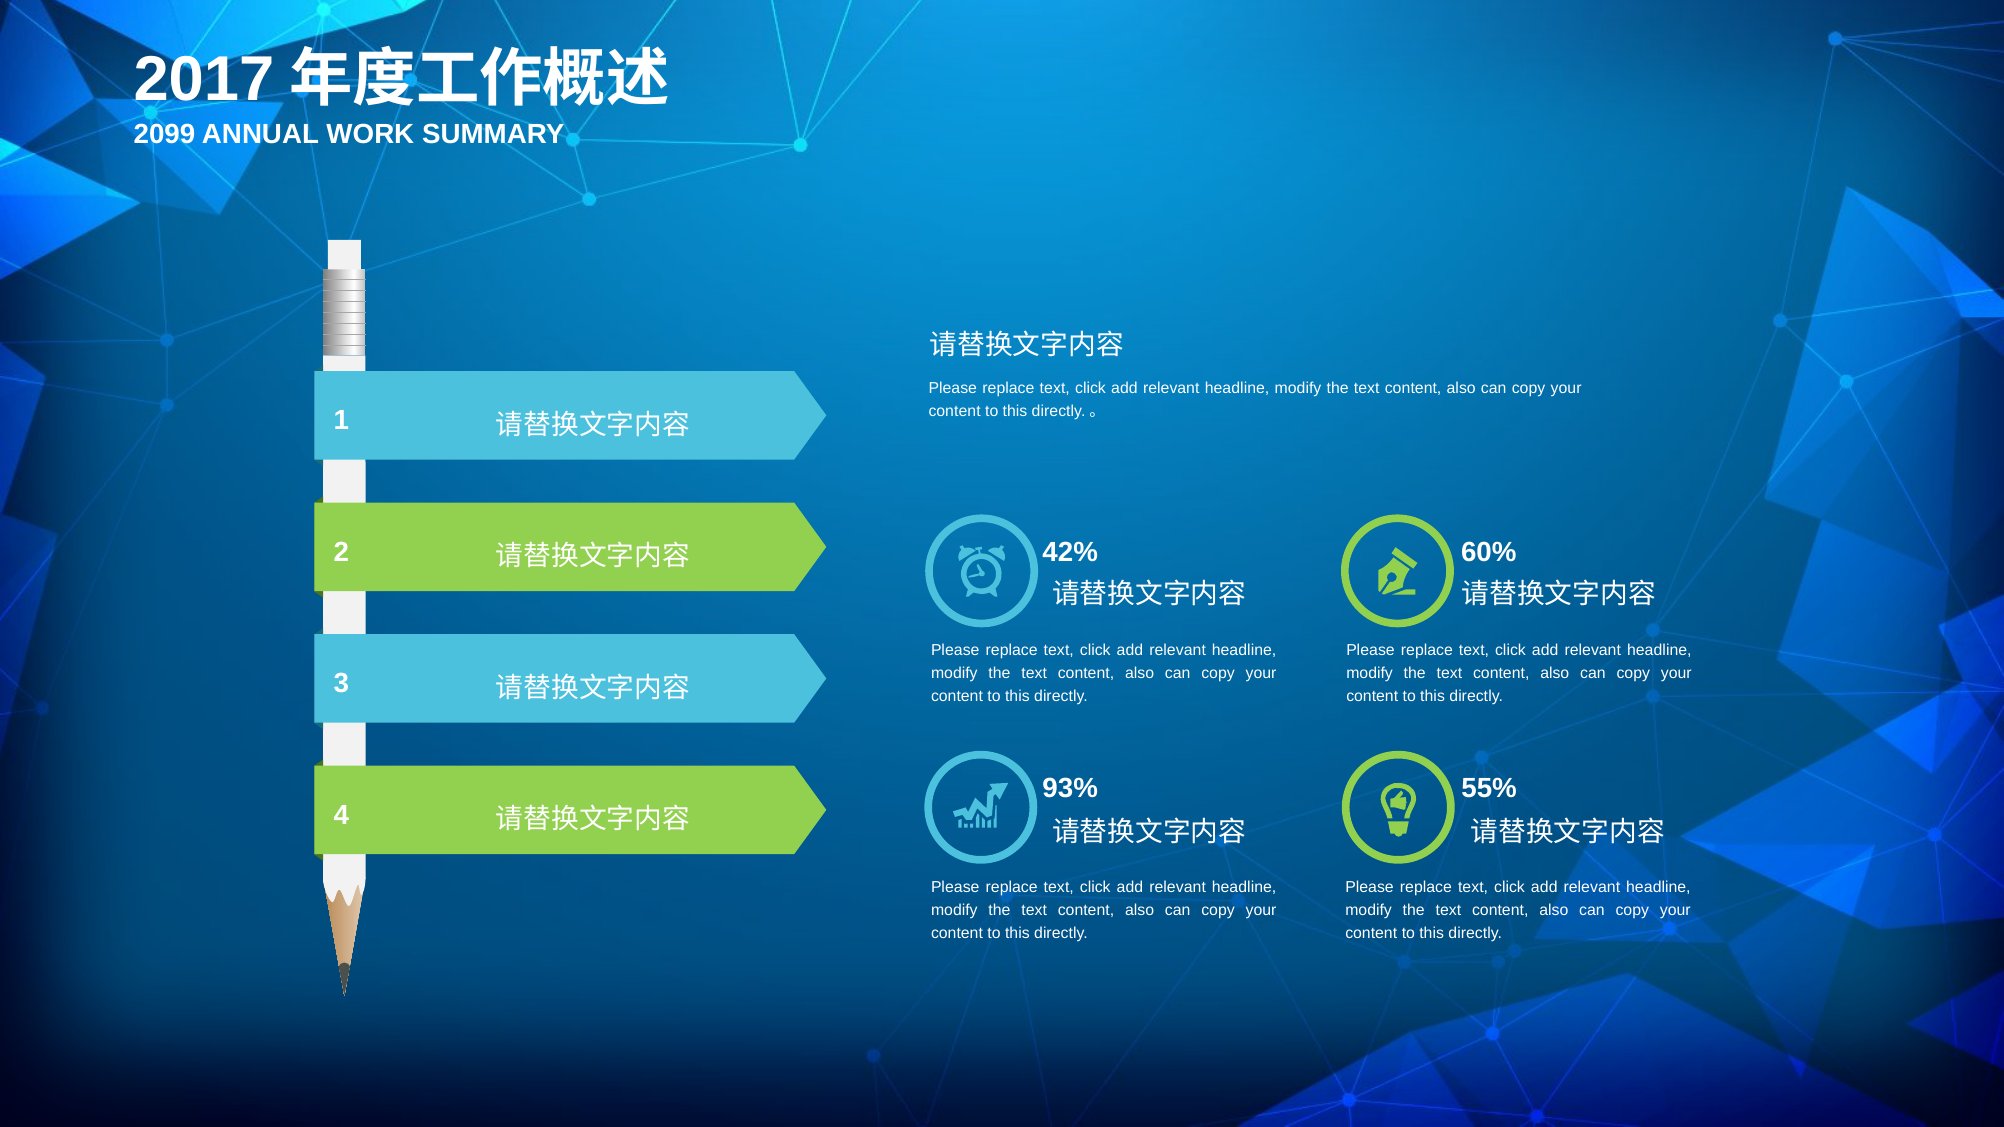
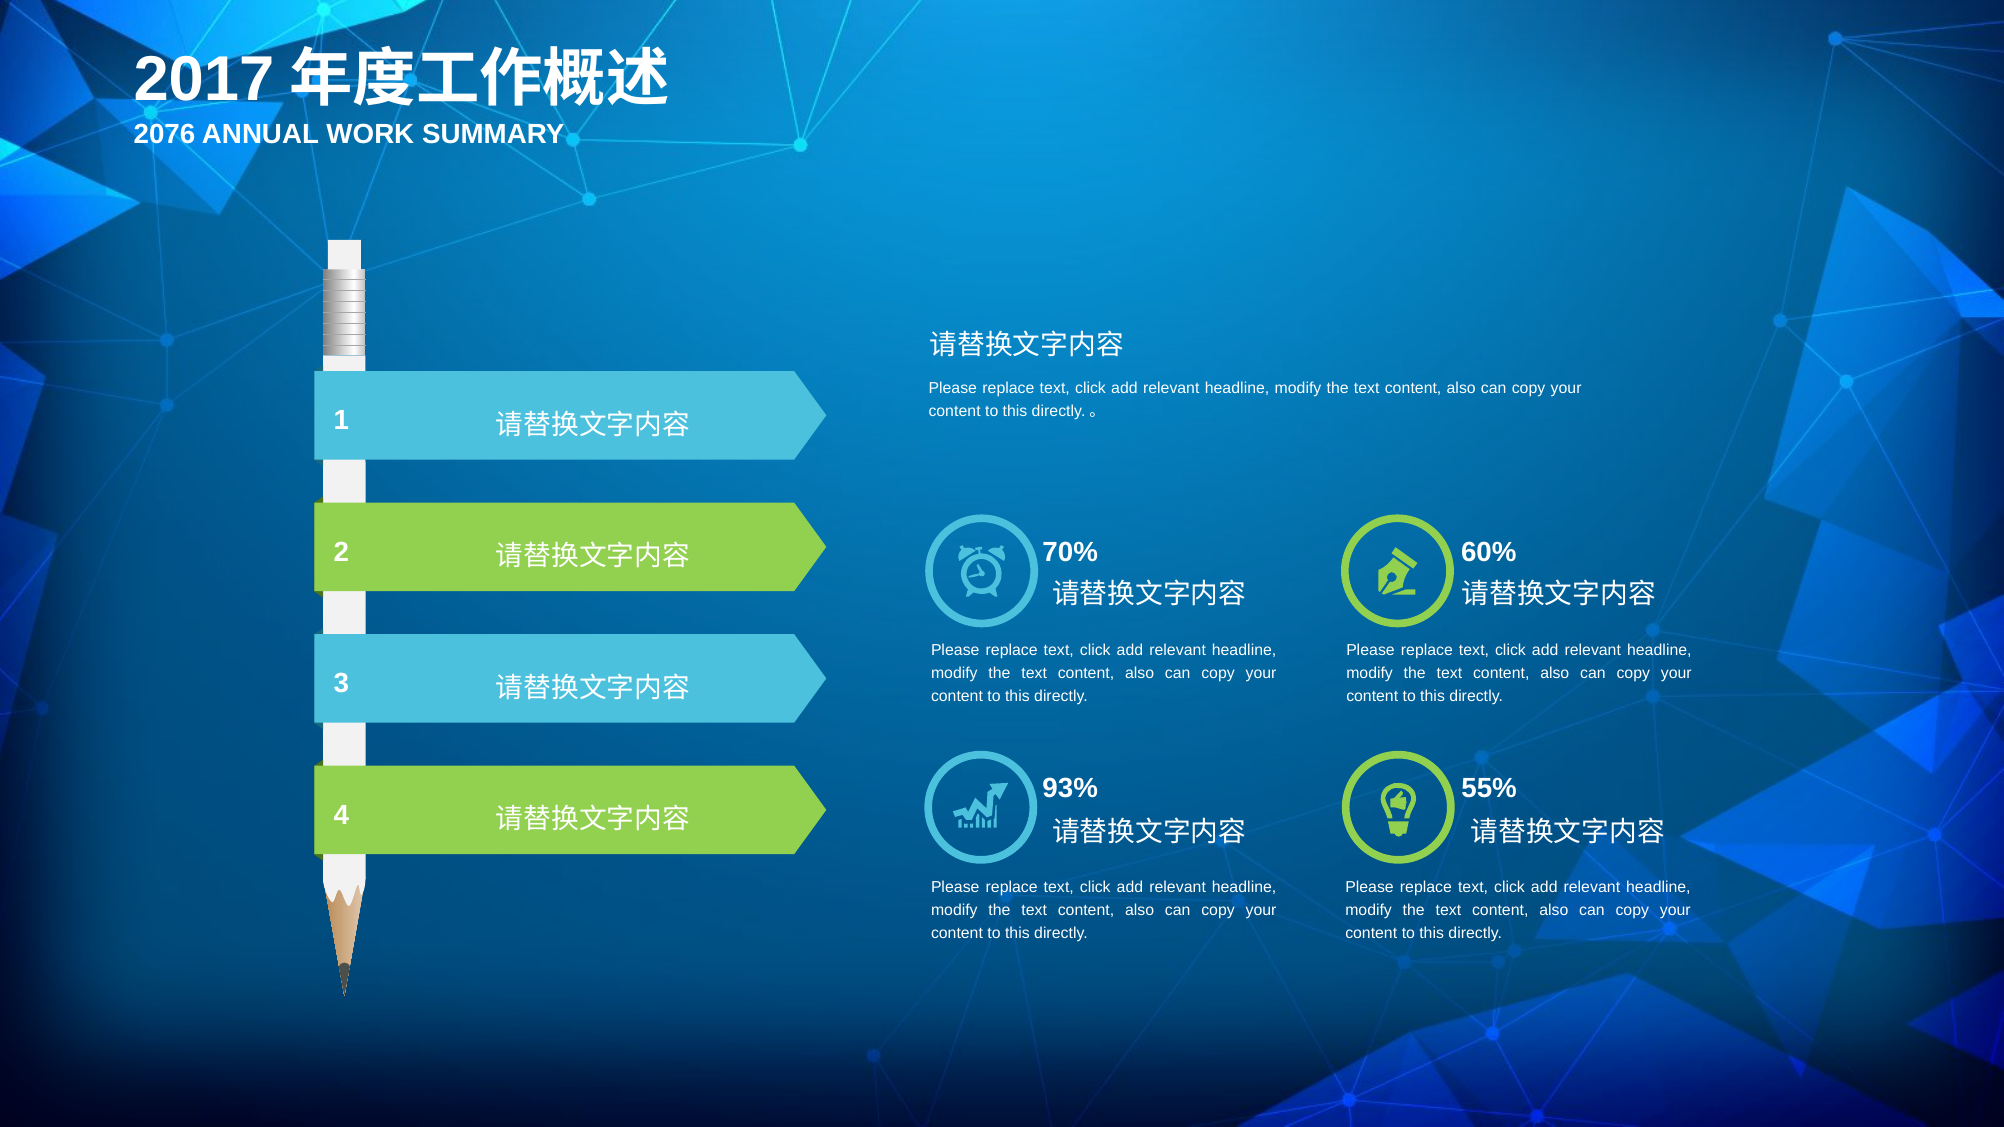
2099: 2099 -> 2076 (164, 134)
42%: 42% -> 70% (1070, 553)
